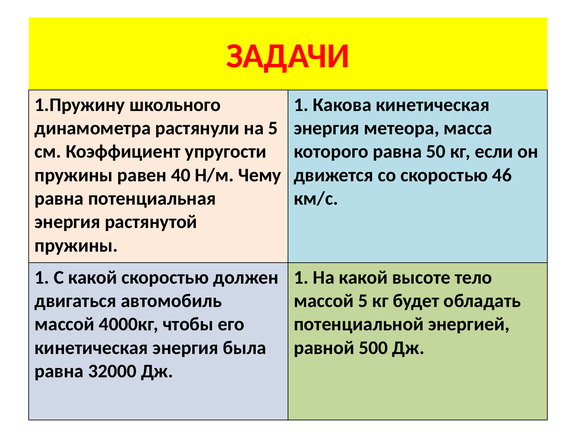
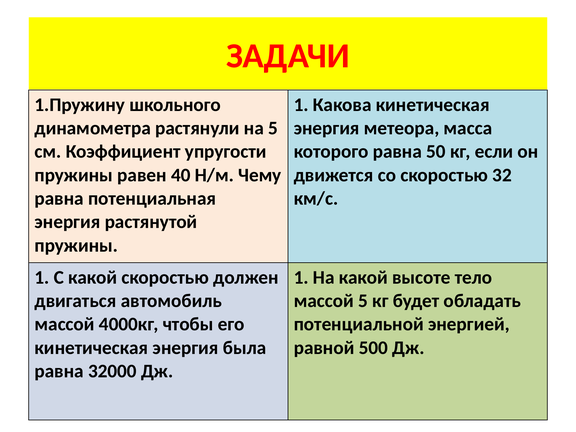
46: 46 -> 32 (502, 175)
